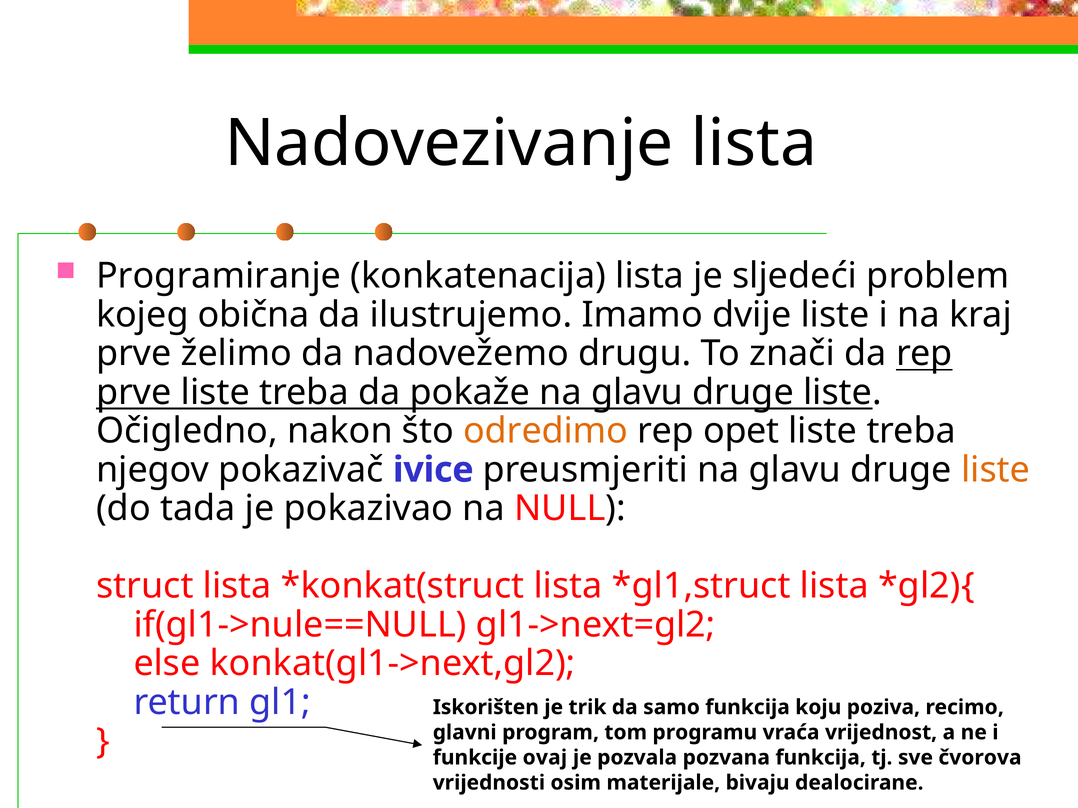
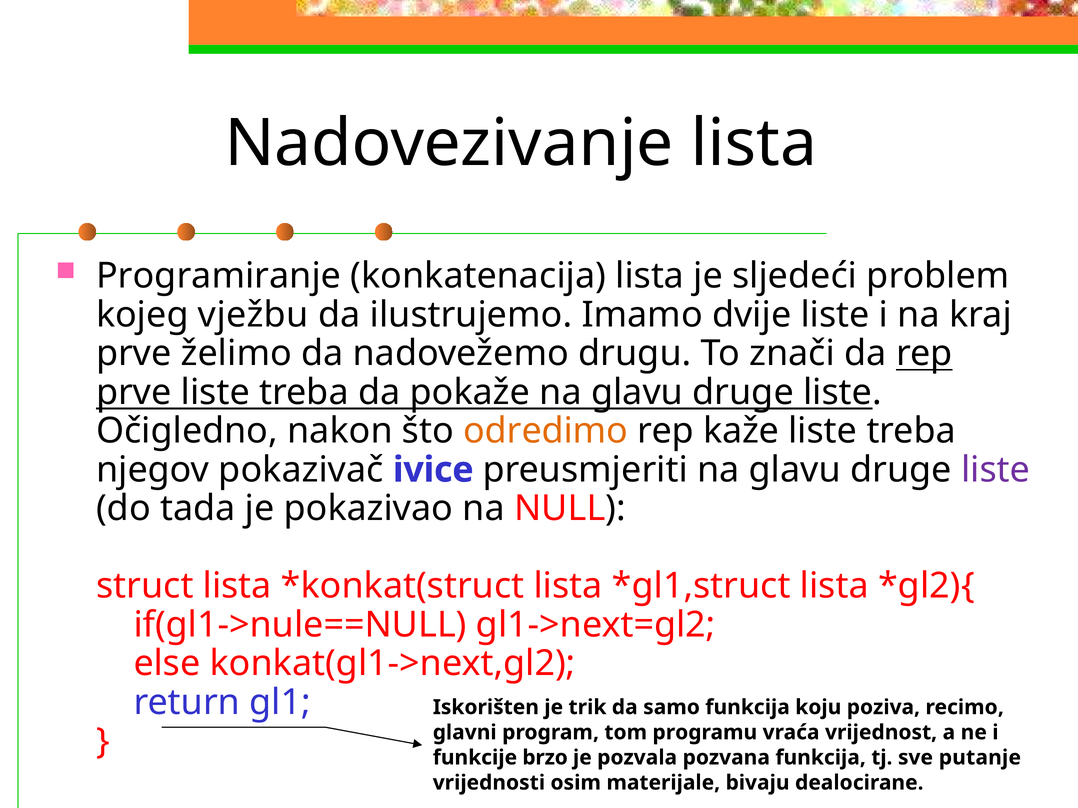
obična: obična -> vježbu (253, 315)
opet: opet -> kaže (741, 431)
liste colour: orange -> purple (995, 470)
ovaj: ovaj -> brzo (545, 758)
čvorova: čvorova -> putanje (980, 758)
